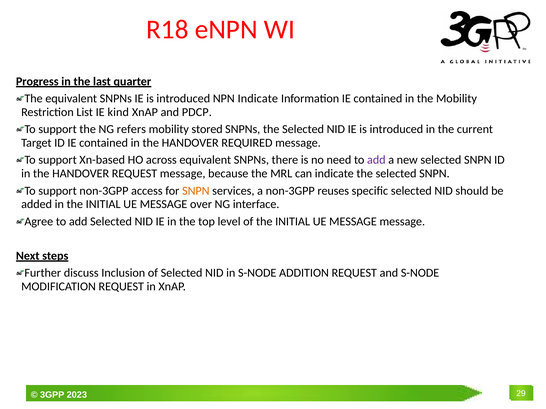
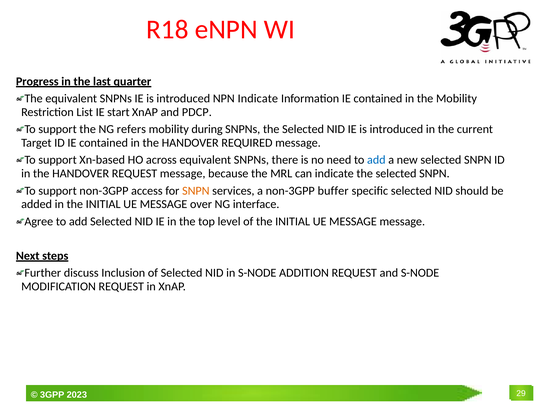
kind: kind -> start (118, 112)
stored: stored -> during (207, 129)
add colour: purple -> blue (376, 160)
reuses: reuses -> buffer (333, 191)
